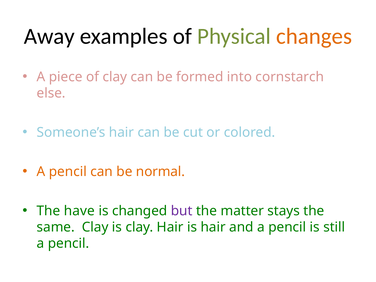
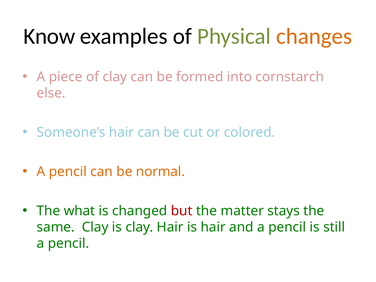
Away: Away -> Know (49, 36)
have: have -> what (79, 211)
but colour: purple -> red (182, 211)
